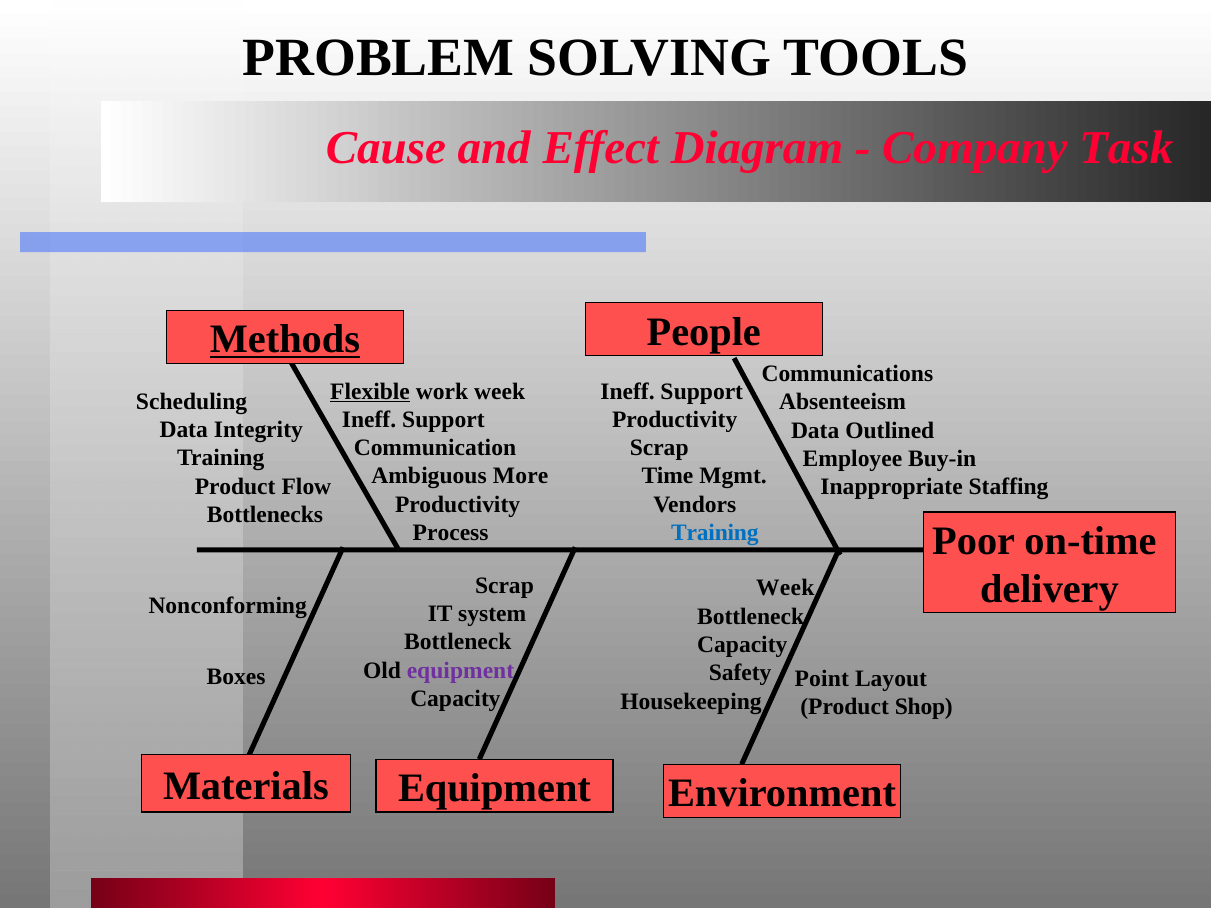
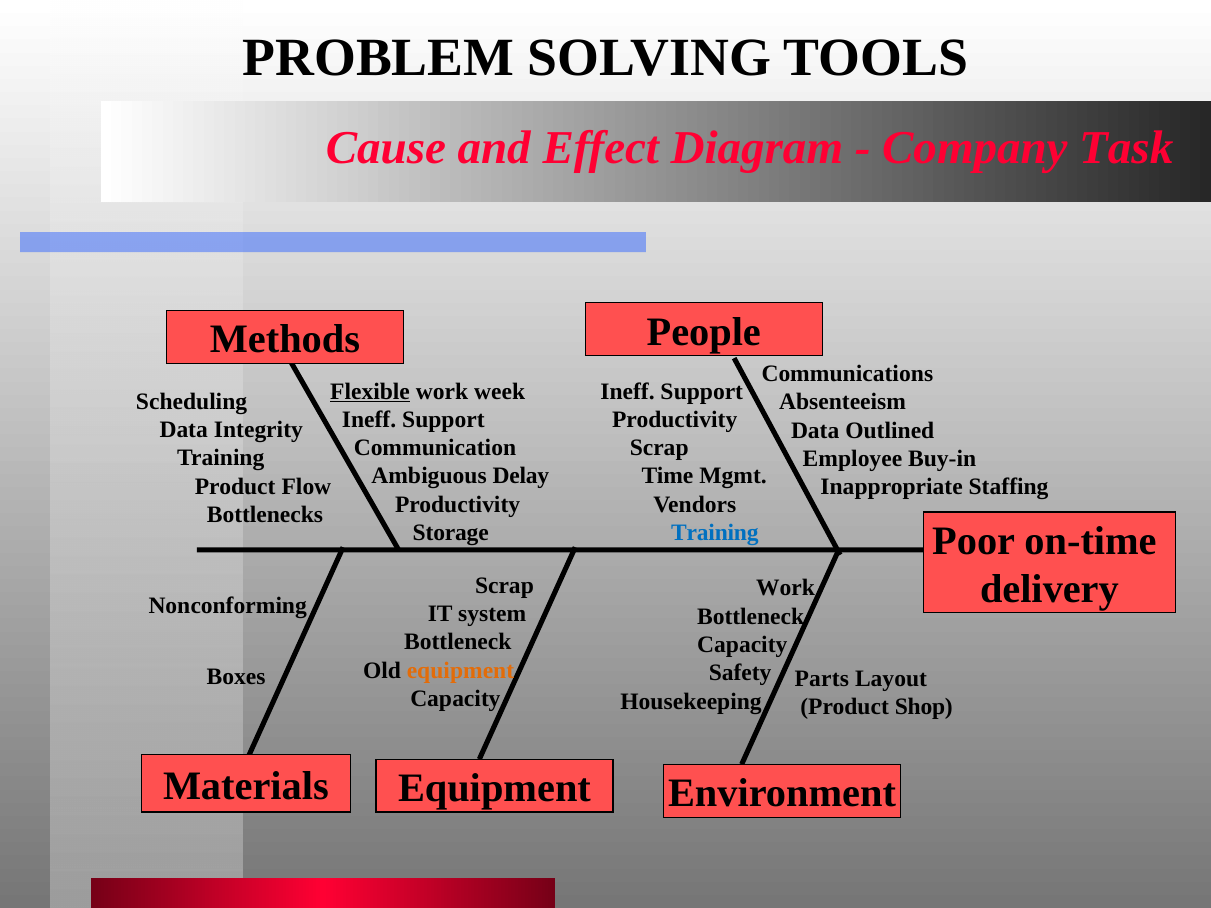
Methods underline: present -> none (285, 340)
More: More -> Delay (521, 476)
Process: Process -> Storage (451, 533)
Week: Week -> Work (785, 588)
equipment colour: purple -> orange (460, 671)
Point: Point -> Parts (822, 679)
